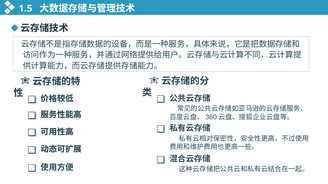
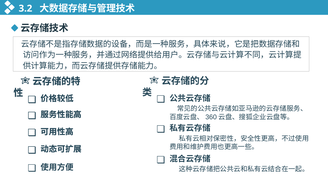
1.5: 1.5 -> 3.2 (25, 8)
